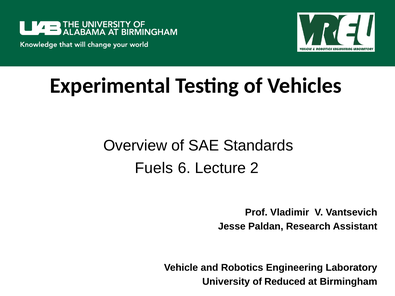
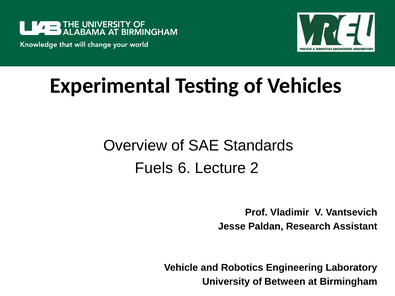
Reduced: Reduced -> Between (285, 282)
